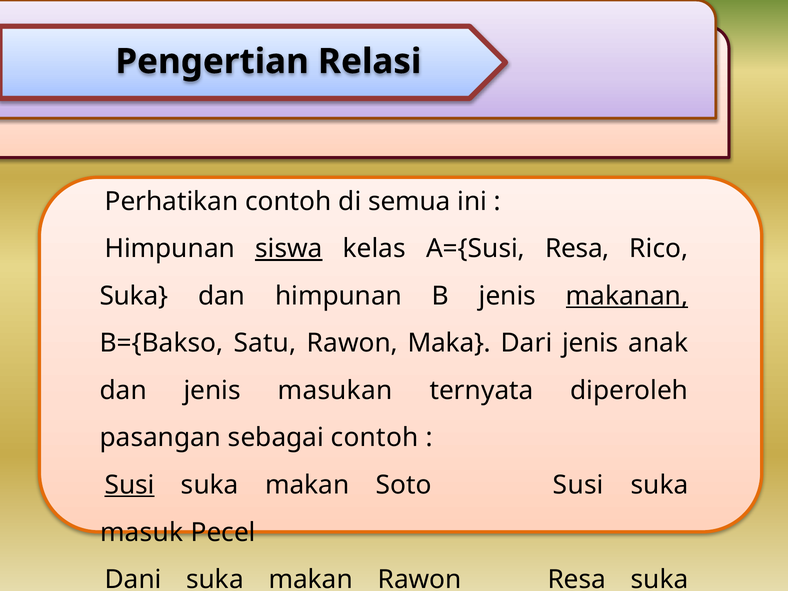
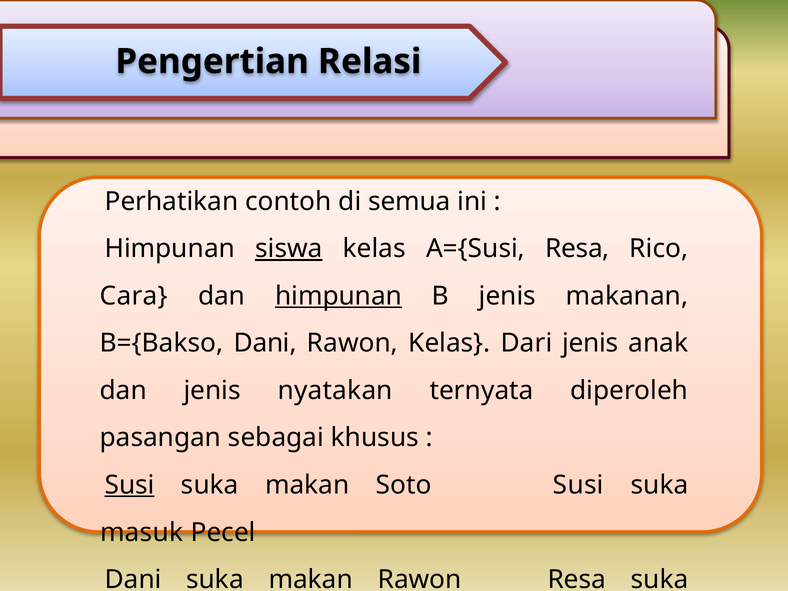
Suka: Suka -> Cara (134, 296)
himpunan underline: none -> present (339, 296)
makanan underline: present -> none (627, 296)
B={Bakso Satu: Satu -> Dani (265, 343)
Rawon Maka: Maka -> Kelas (449, 343)
masukan: masukan -> nyatakan (335, 391)
sebagai contoh: contoh -> khusus (375, 438)
